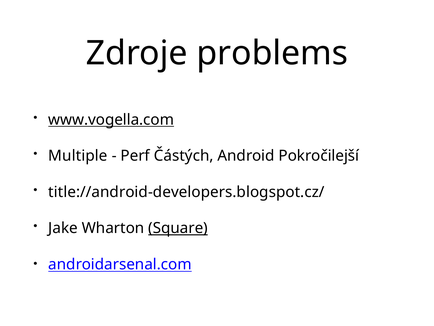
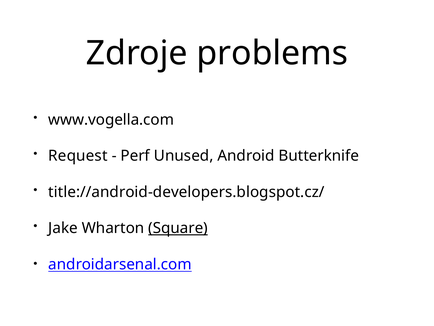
www.vogella.com underline: present -> none (111, 120)
Multiple: Multiple -> Request (78, 156)
Částých: Částých -> Unused (184, 156)
Pokročilejší: Pokročilejší -> Butterknife (319, 156)
